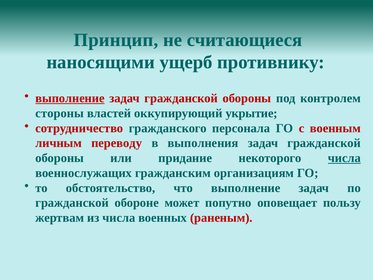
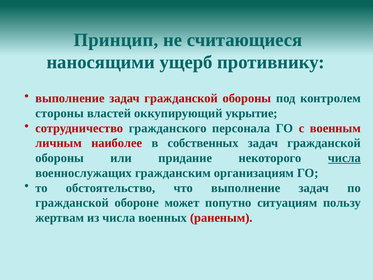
выполнение underline: present -> none (70, 98)
переводу: переводу -> наиболее (117, 143)
выполнения: выполнения -> собственных (203, 143)
оповещает: оповещает -> ситуациям (287, 203)
